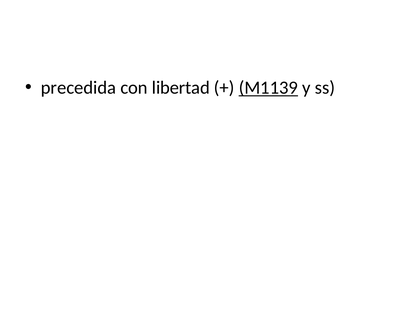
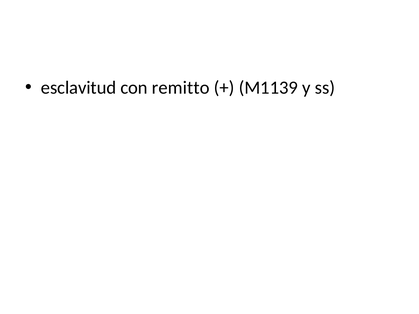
precedida: precedida -> esclavitud (79, 88)
libertad: libertad -> remitto (181, 88)
M1139 underline: present -> none (268, 88)
